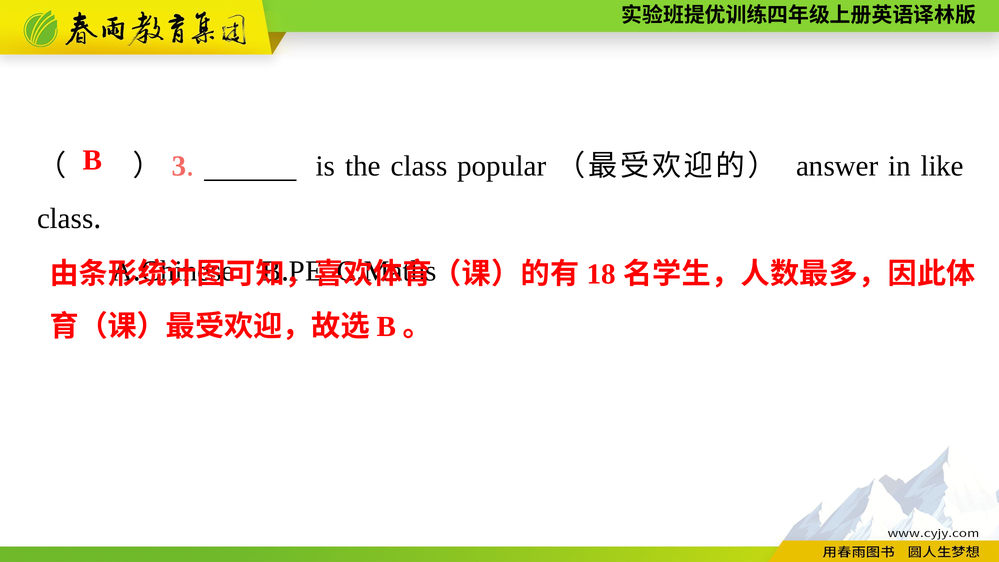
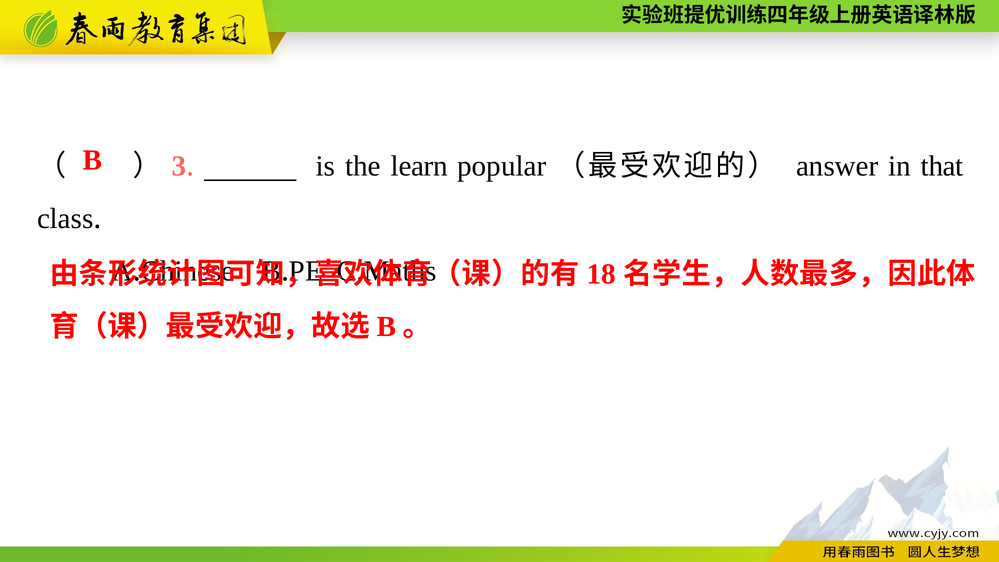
the class: class -> learn (419, 166)
like: like -> that (942, 166)
